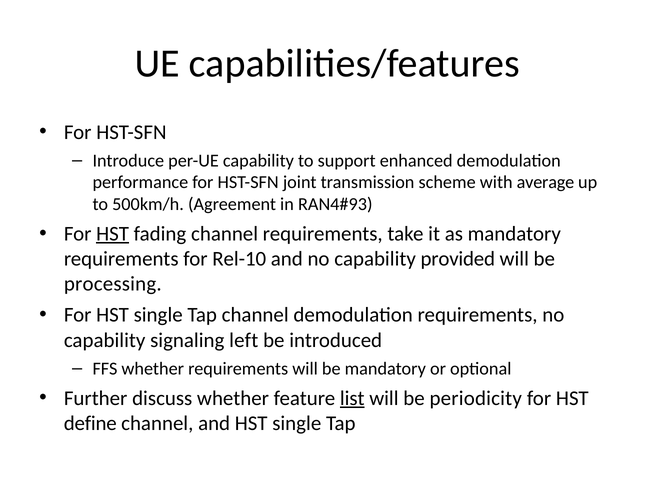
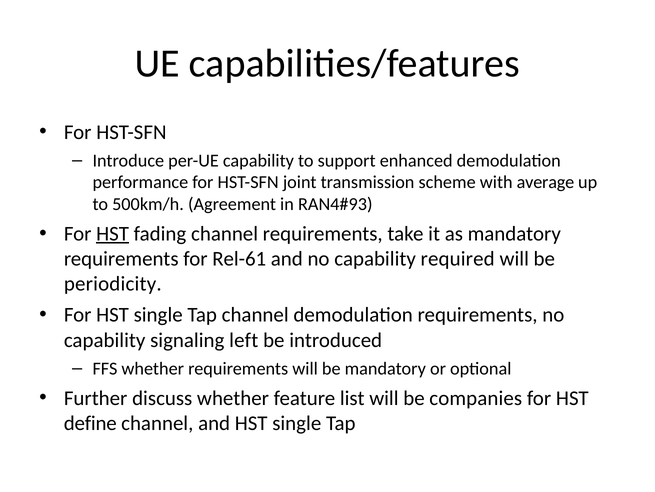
Rel-10: Rel-10 -> Rel-61 (239, 259)
provided: provided -> required (458, 259)
processing: processing -> periodicity (113, 284)
list underline: present -> none (352, 398)
periodicity: periodicity -> companies (476, 398)
